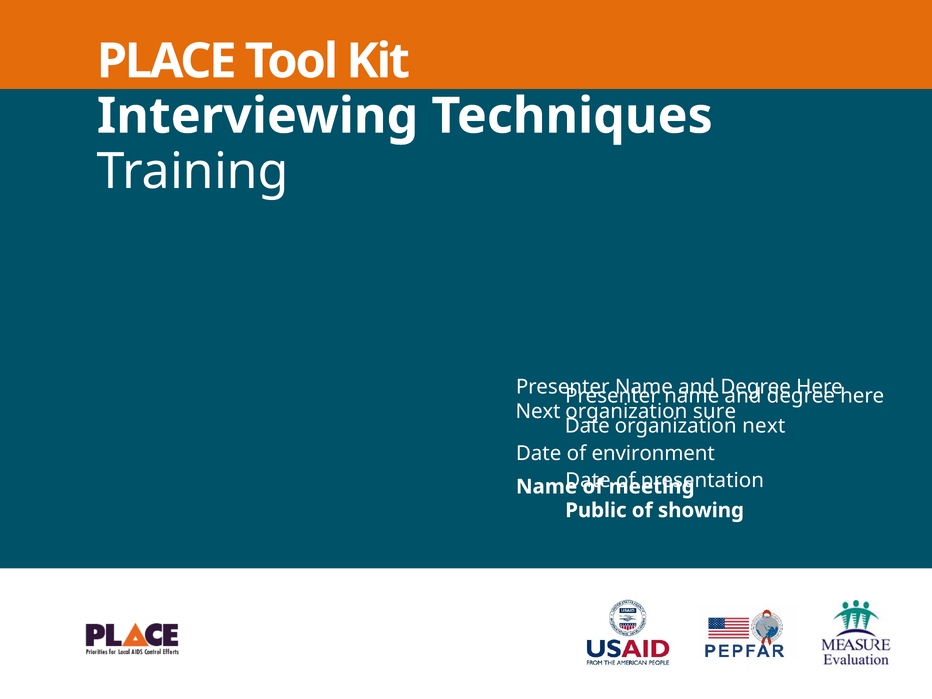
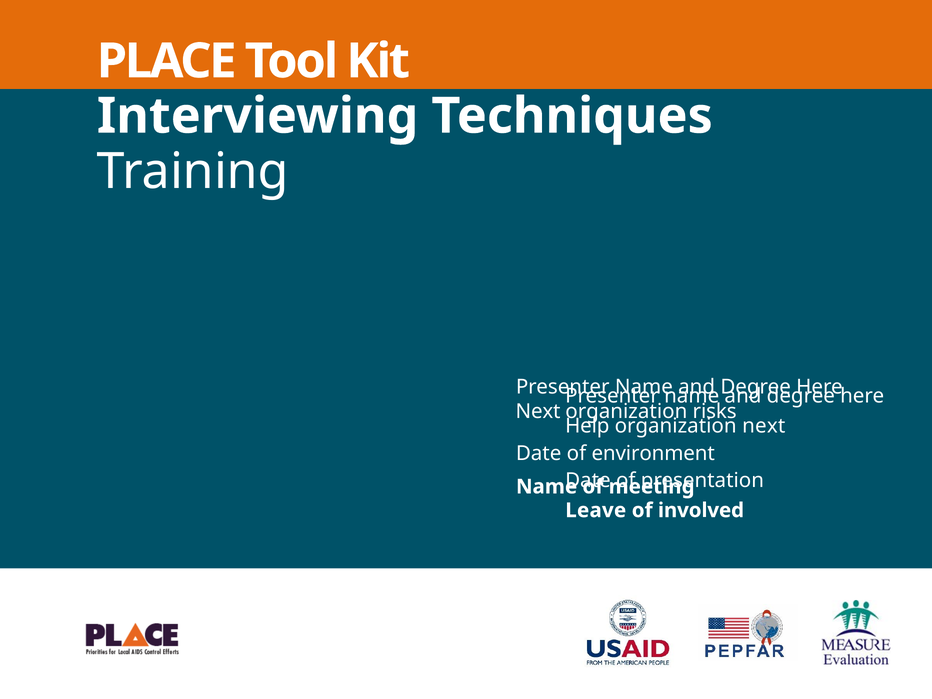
sure: sure -> risks (715, 412)
Date: Date -> Help (587, 426)
Public: Public -> Leave (596, 510)
showing: showing -> involved (701, 510)
